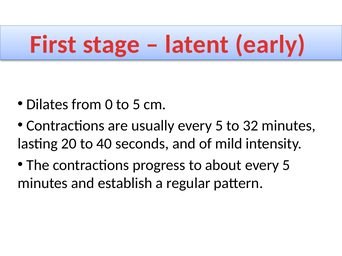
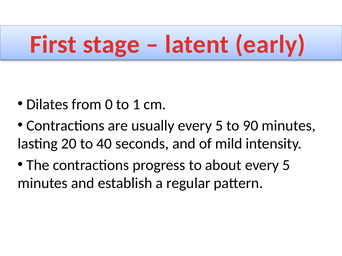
to 5: 5 -> 1 (136, 104)
32: 32 -> 90 (251, 126)
